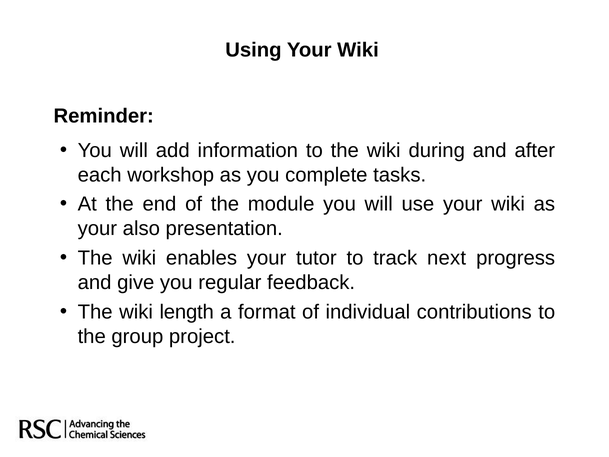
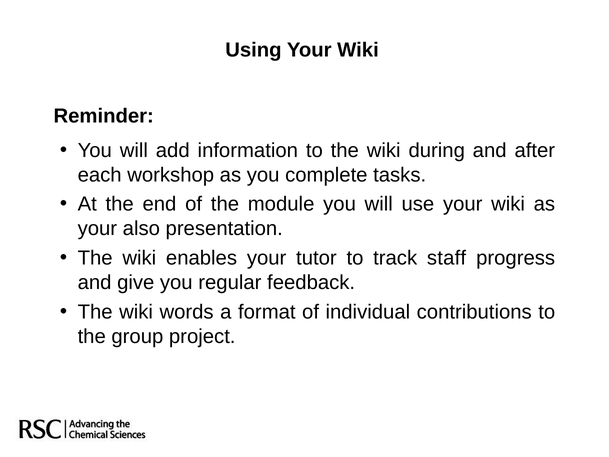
next: next -> staff (447, 258)
length: length -> words (187, 312)
